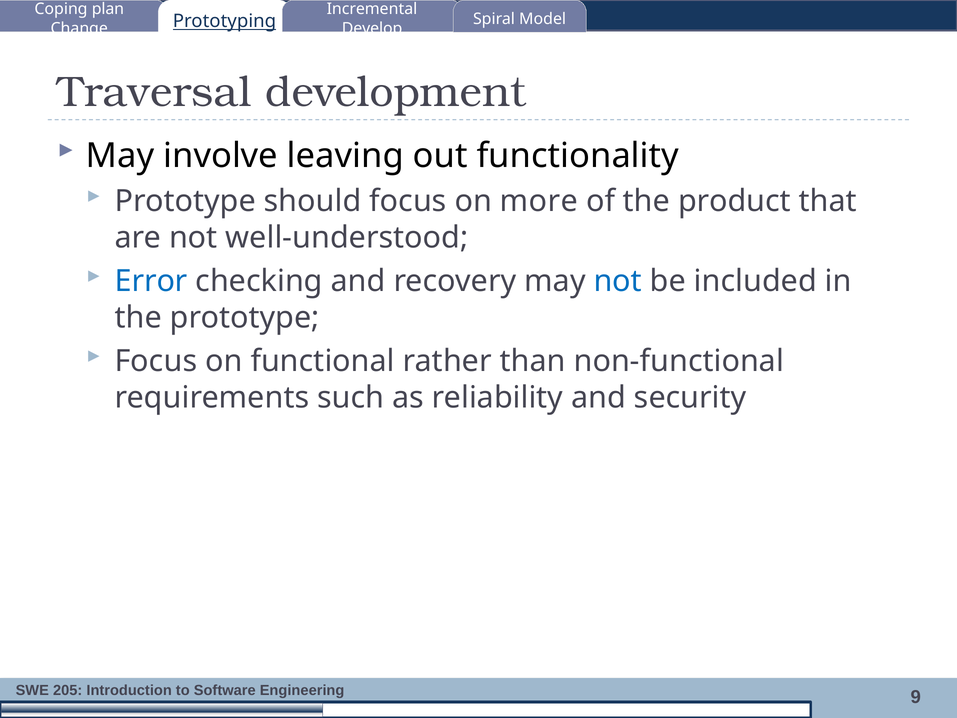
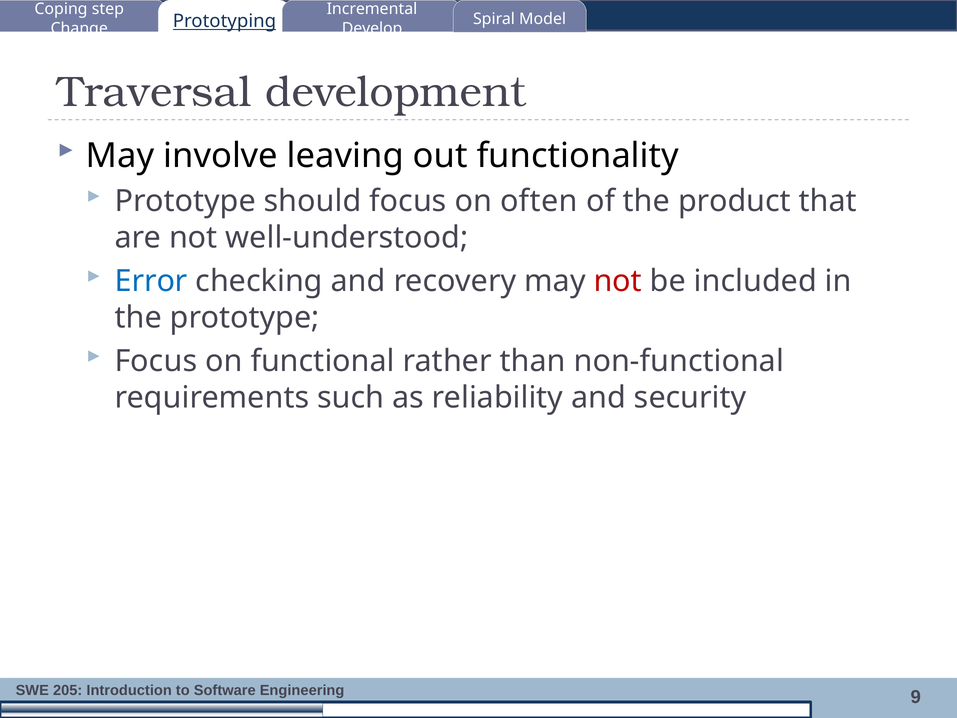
plan: plan -> step (108, 9)
more: more -> often (539, 201)
not colour: blue -> red (618, 281)
